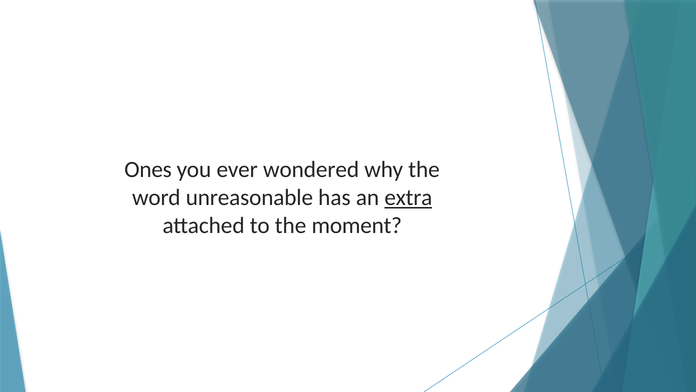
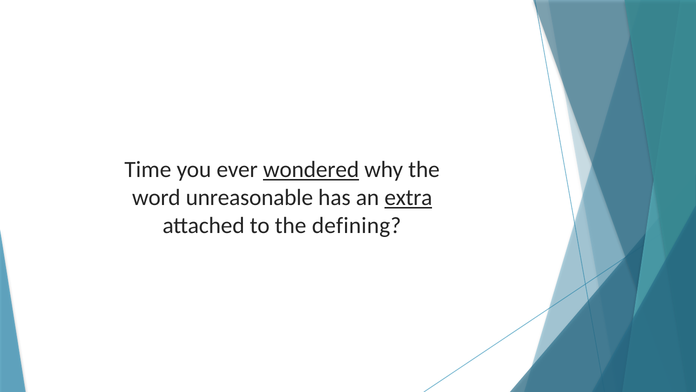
Ones: Ones -> Time (148, 170)
wondered underline: none -> present (311, 170)
moment: moment -> defining (357, 225)
